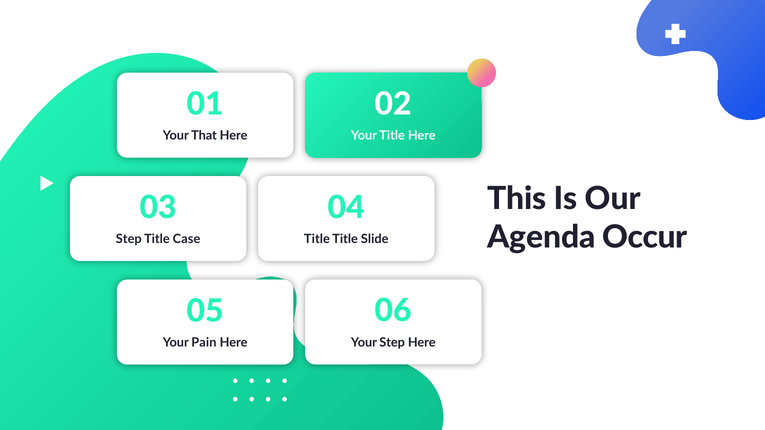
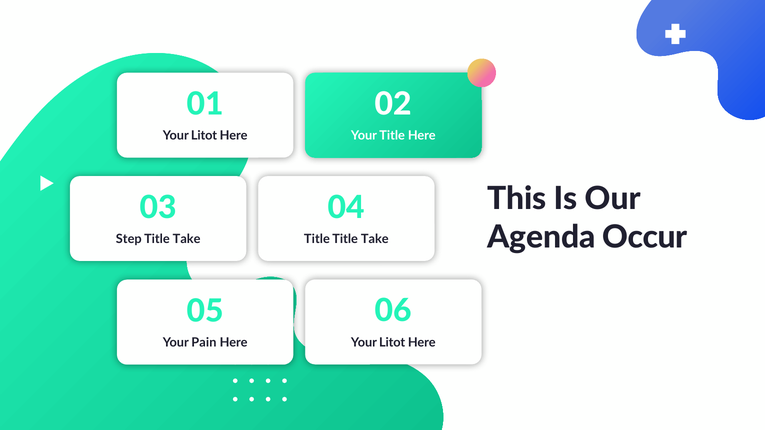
That: That -> Litot (204, 136)
Case: Case -> Take (187, 239)
Slide: Slide -> Take (375, 239)
Step: Step -> Litot (392, 343)
